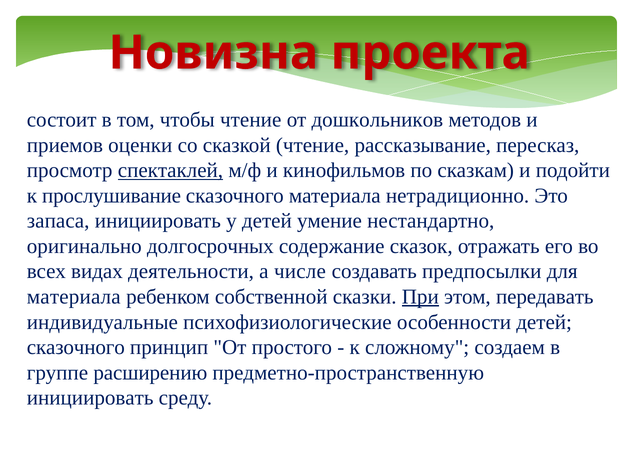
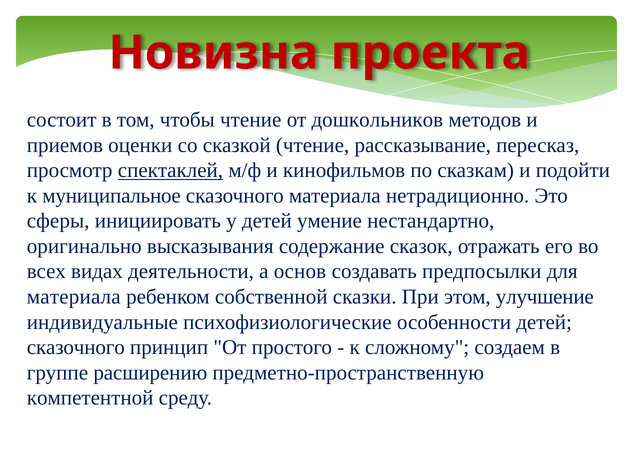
прослушивание: прослушивание -> муниципальное (112, 196)
запаса: запаса -> сферы (58, 221)
долгосрочных: долгосрочных -> высказывания (210, 246)
числе: числе -> основ (300, 271)
При underline: present -> none (420, 297)
передавать: передавать -> улучшение (545, 297)
инициировать: инициировать -> компетентной (90, 398)
